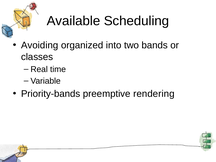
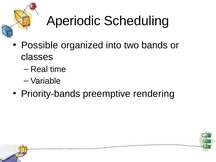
Available: Available -> Aperiodic (74, 21)
Avoiding: Avoiding -> Possible (40, 45)
